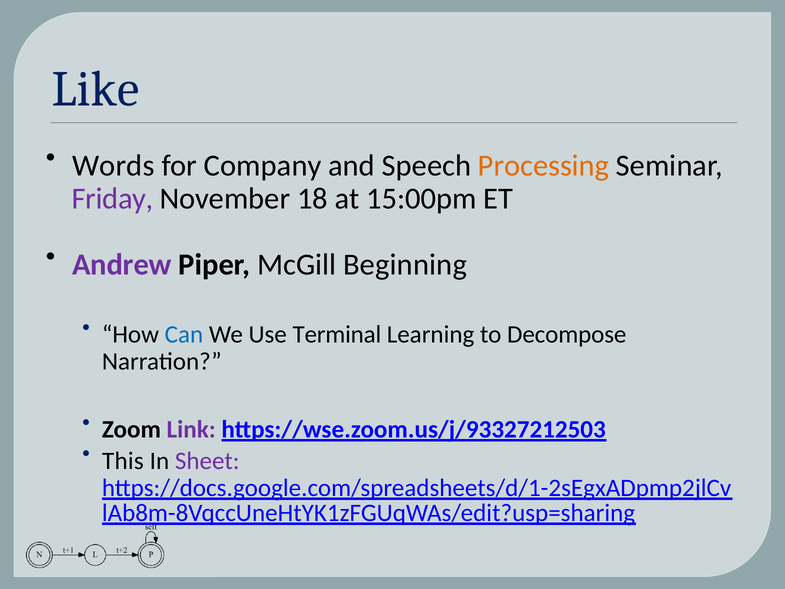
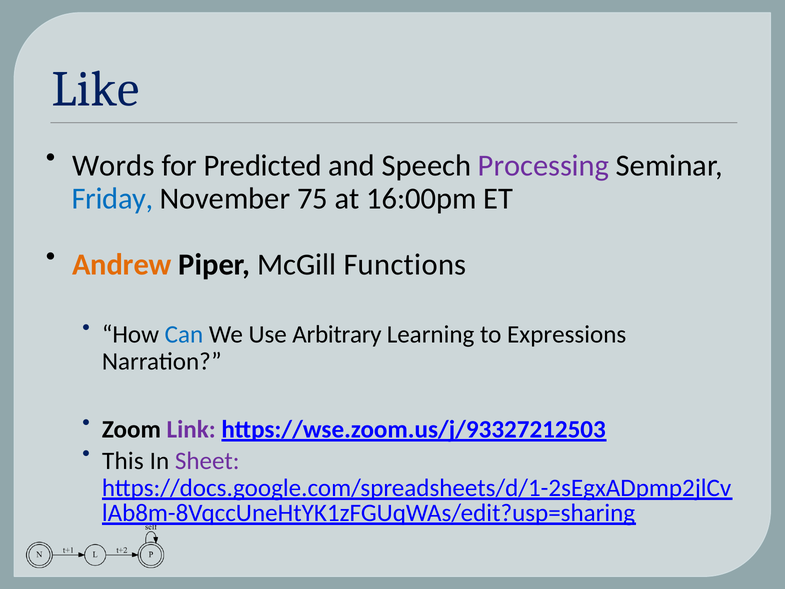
Company: Company -> Predicted (263, 166)
Processing colour: orange -> purple (544, 166)
Friday colour: purple -> blue (113, 199)
18: 18 -> 75 (312, 199)
15:00pm: 15:00pm -> 16:00pm (421, 199)
Andrew colour: purple -> orange (122, 265)
Beginning: Beginning -> Functions (405, 265)
Terminal: Terminal -> Arbitrary (337, 334)
Decompose: Decompose -> Expressions (567, 334)
